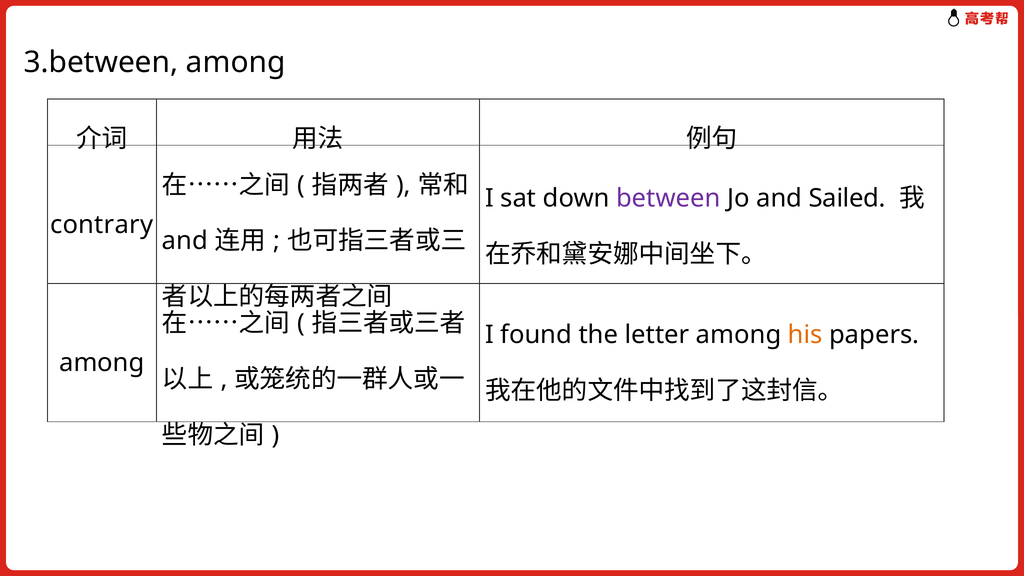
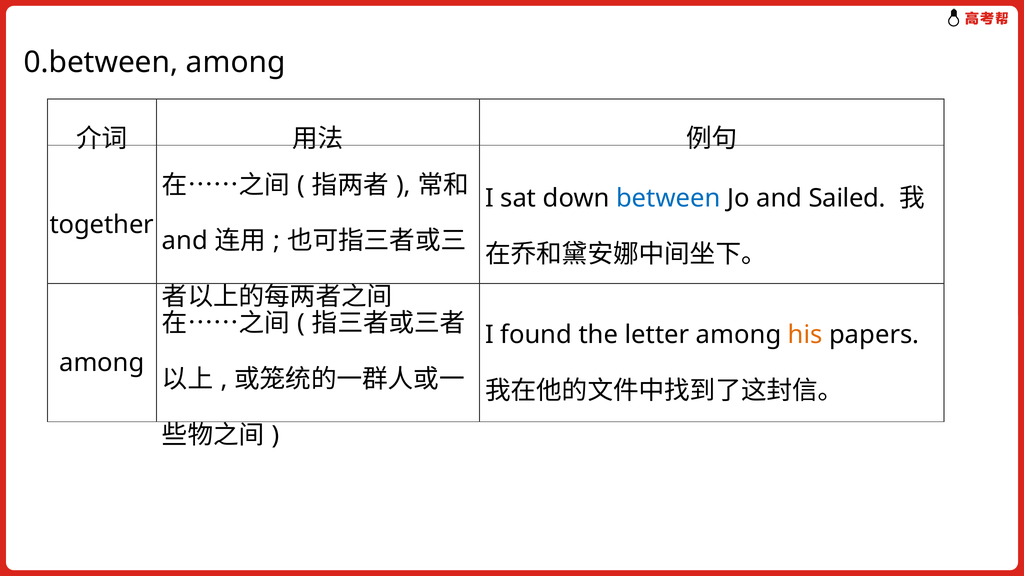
3.between: 3.between -> 0.between (101, 63)
between colour: purple -> blue (668, 198)
contrary: contrary -> together (102, 225)
